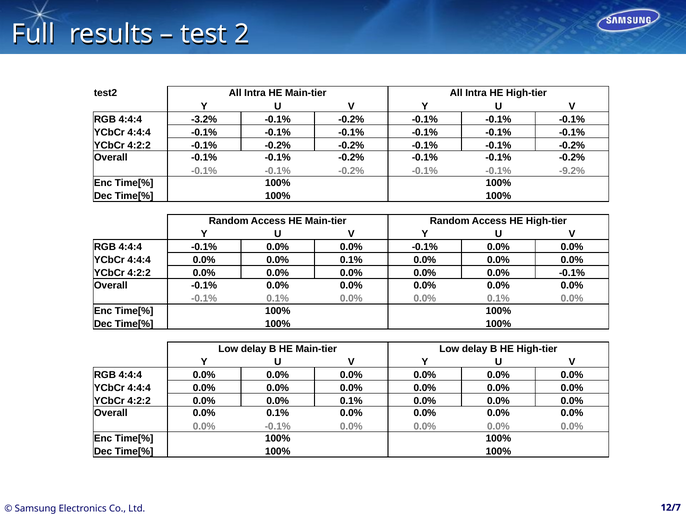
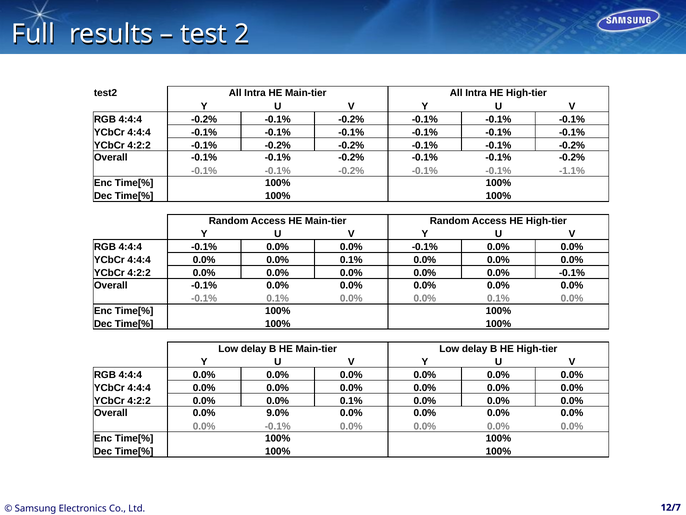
4:4:4 -3.2%: -3.2% -> -0.2% (204, 119)
-9.2%: -9.2% -> -1.1% (572, 171)
Overall 0.0% 0.1%: 0.1% -> 9.0% (278, 413)
